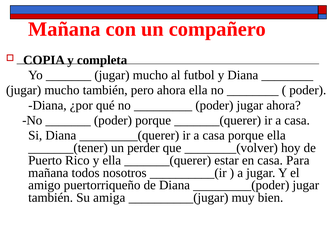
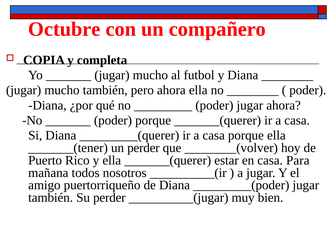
Mañana: Mañana -> Octubre (64, 29)
Su amiga: amiga -> perder (109, 197)
